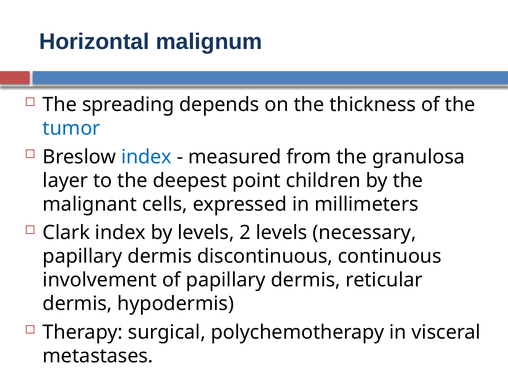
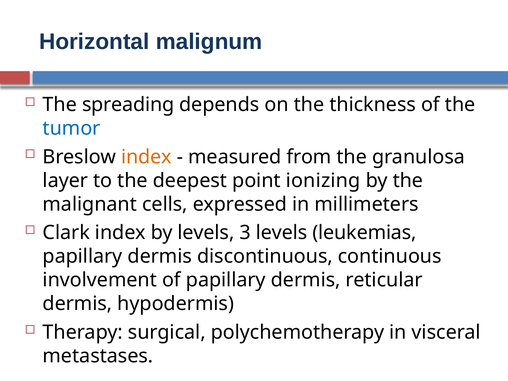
index colour: blue -> orange (146, 157)
children: children -> ionizing (323, 181)
2: 2 -> 3 (245, 233)
necessary: necessary -> leukemias (364, 233)
